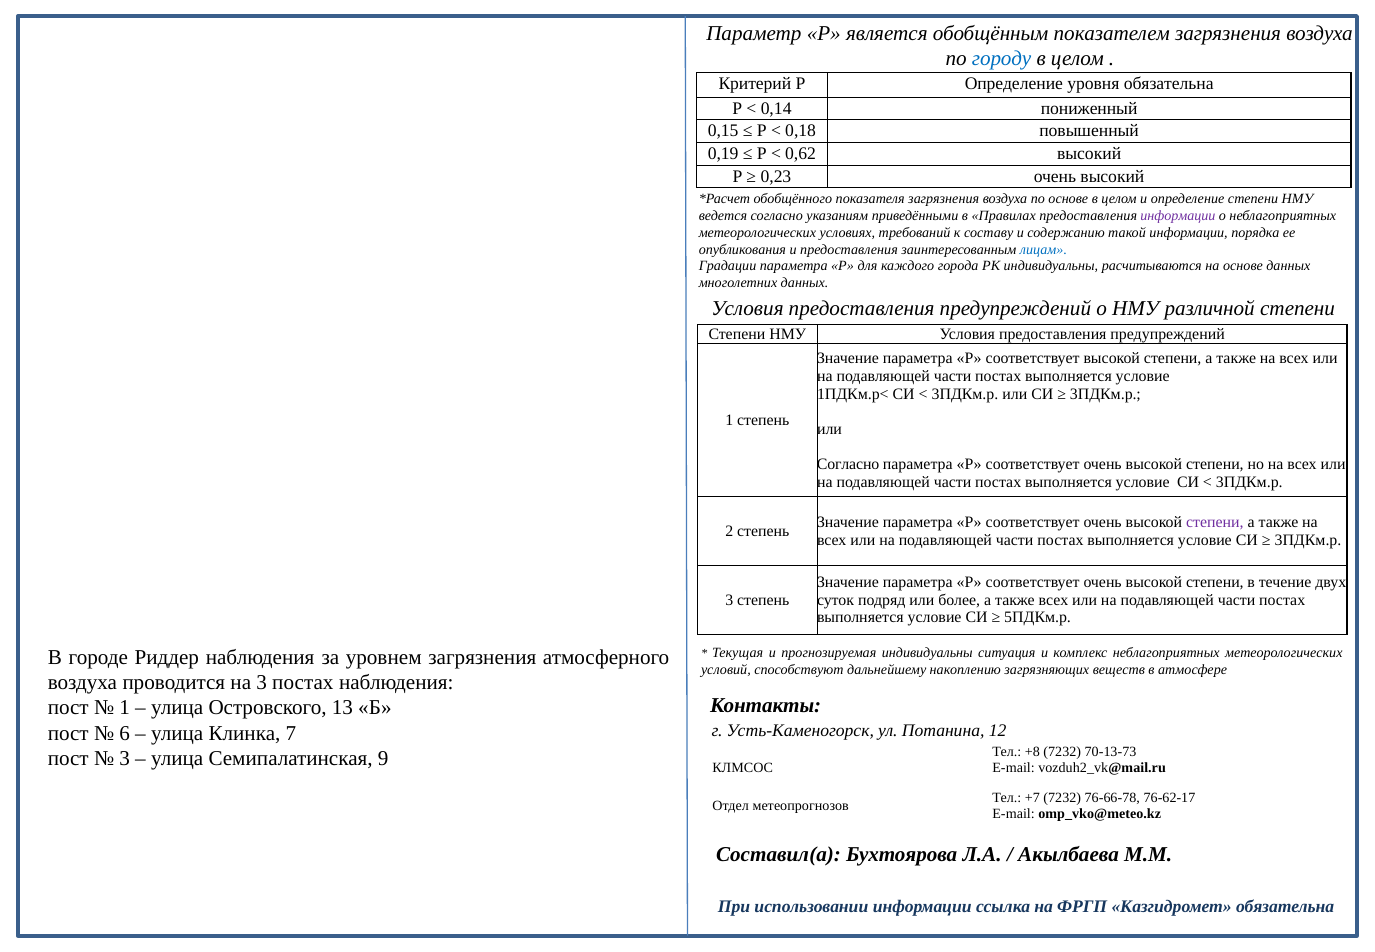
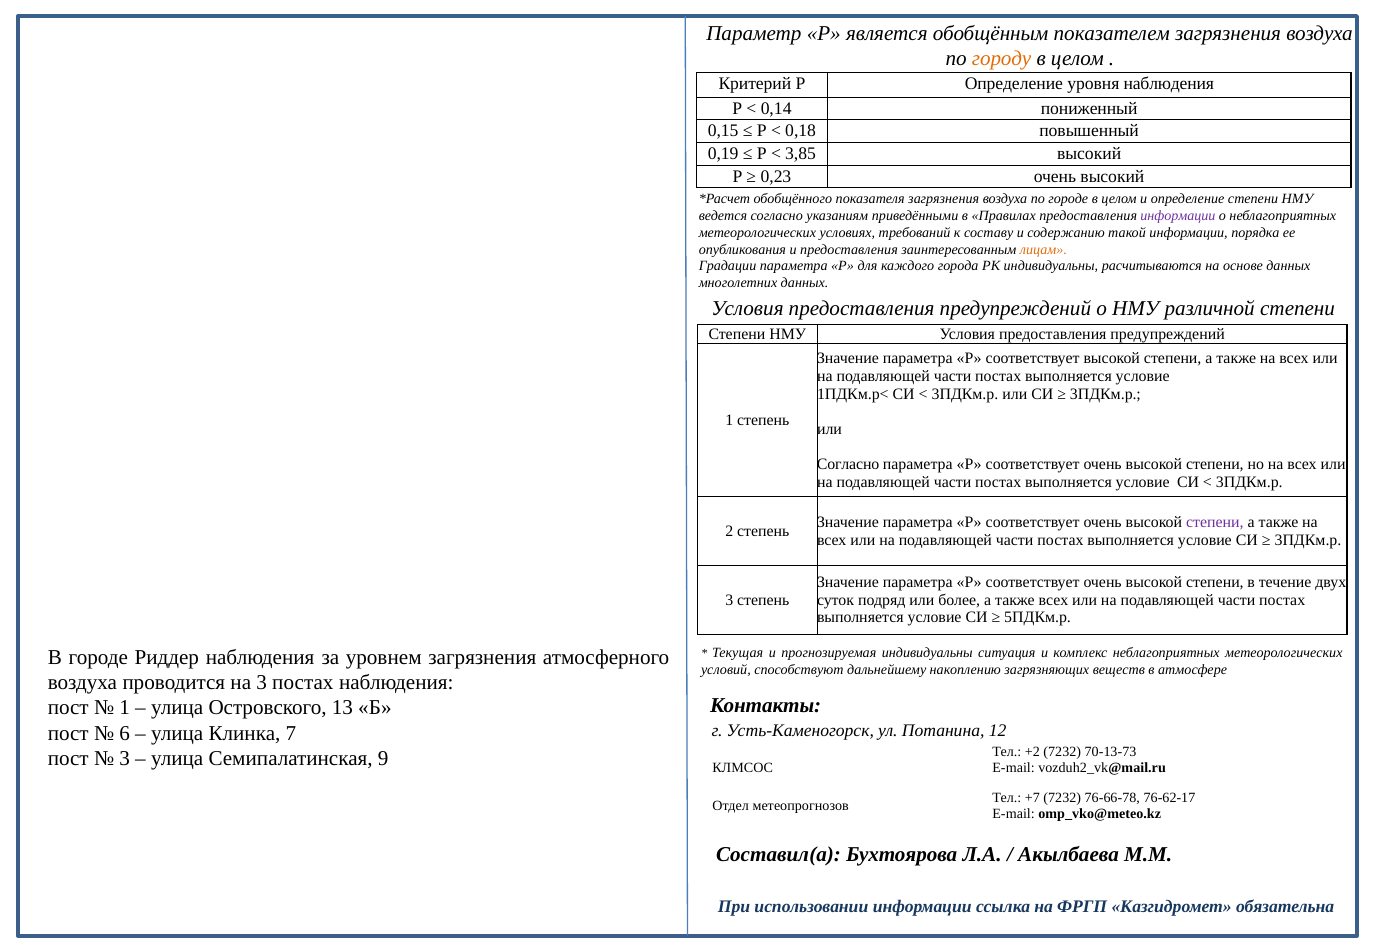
городу colour: blue -> orange (1002, 58)
уровня обязательна: обязательна -> наблюдения (1169, 84)
0,62: 0,62 -> 3,85 (801, 154)
по основе: основе -> городе (1068, 199)
лицам colour: blue -> orange (1044, 249)
+8: +8 -> +2 (1032, 752)
